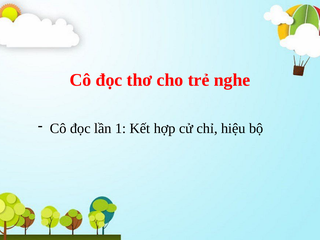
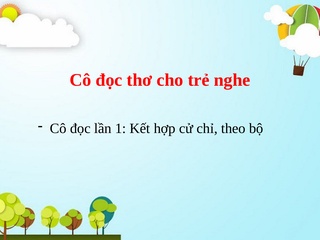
hiệu: hiệu -> theo (233, 128)
